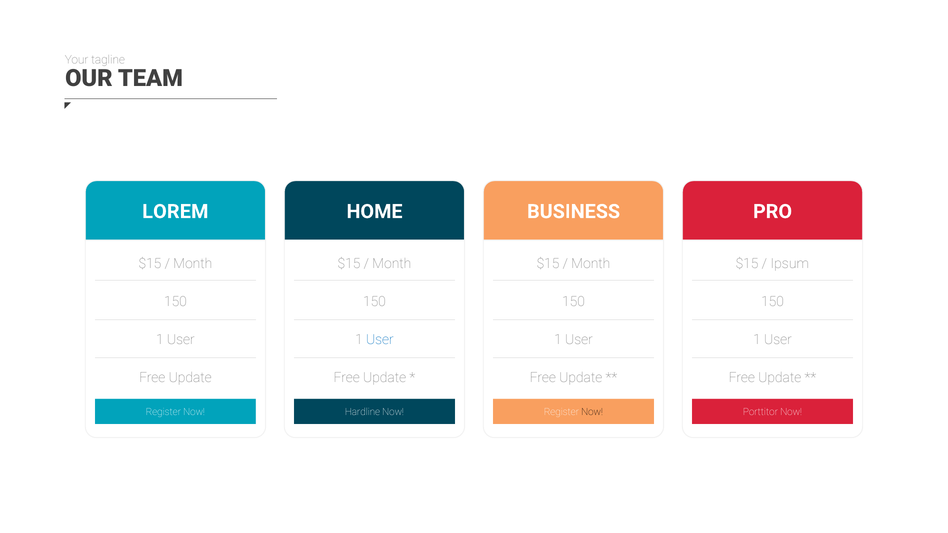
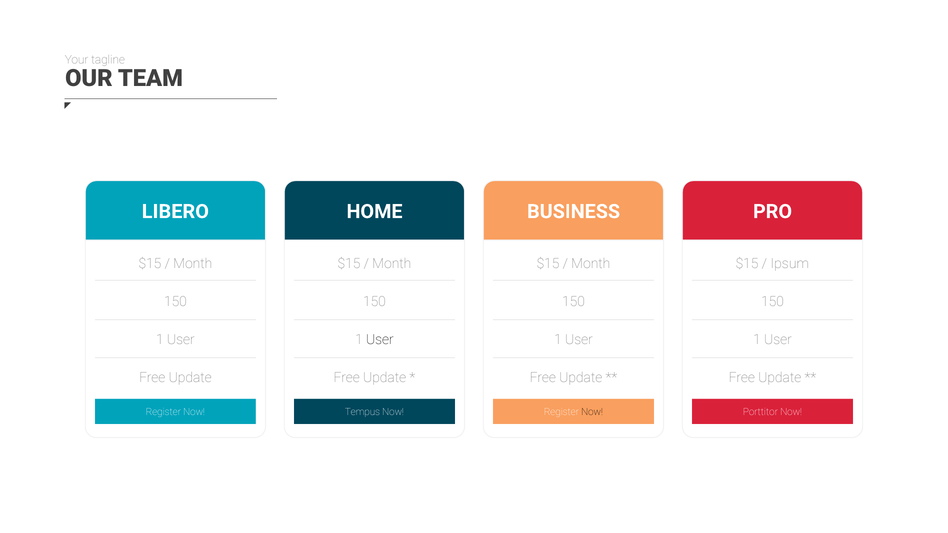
LOREM: LOREM -> LIBERO (175, 212)
User colour: blue -> black (380, 340)
Hardline: Hardline -> Tempus (362, 412)
